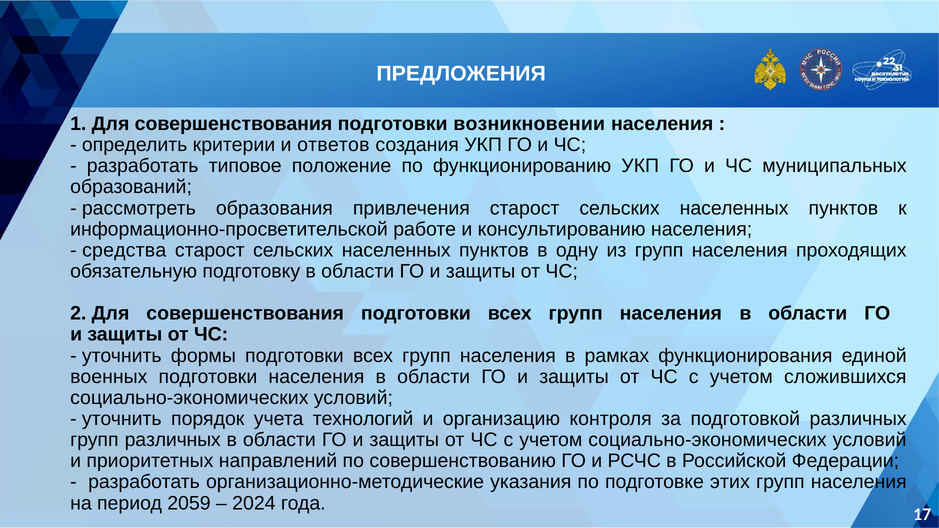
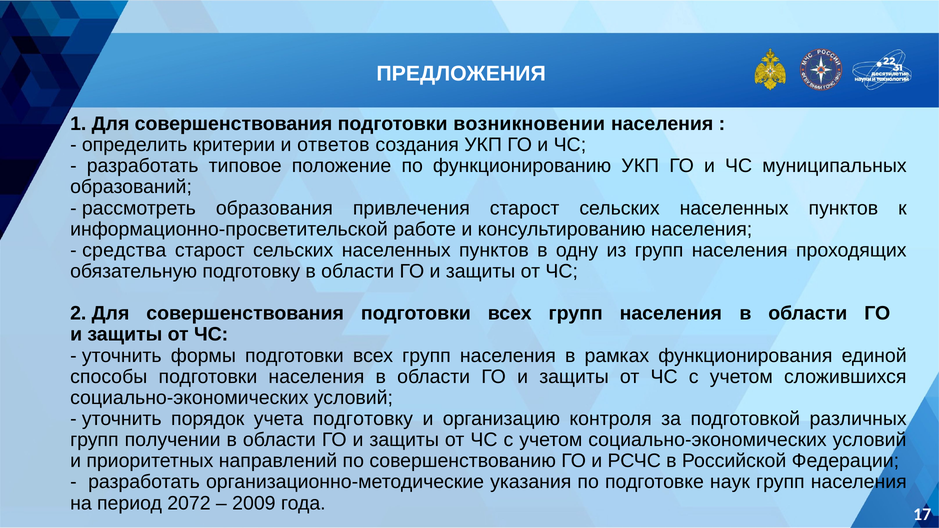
военных: военных -> способы (109, 377)
учета технологий: технологий -> подготовку (363, 419)
групп различных: различных -> получении (173, 440)
этих: этих -> наук (730, 482)
2059: 2059 -> 2072 (189, 503)
2024: 2024 -> 2009 (254, 503)
